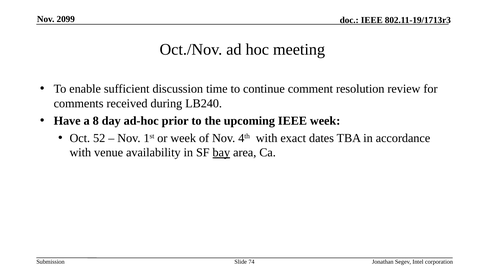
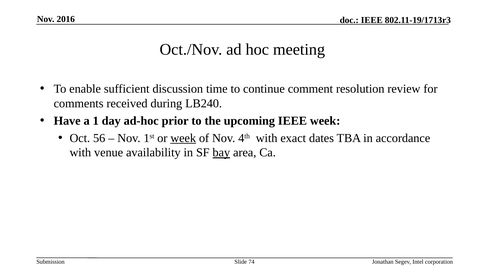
2099: 2099 -> 2016 (66, 19)
8: 8 -> 1 (96, 121)
52: 52 -> 56 (99, 138)
week underline: none -> present (183, 138)
